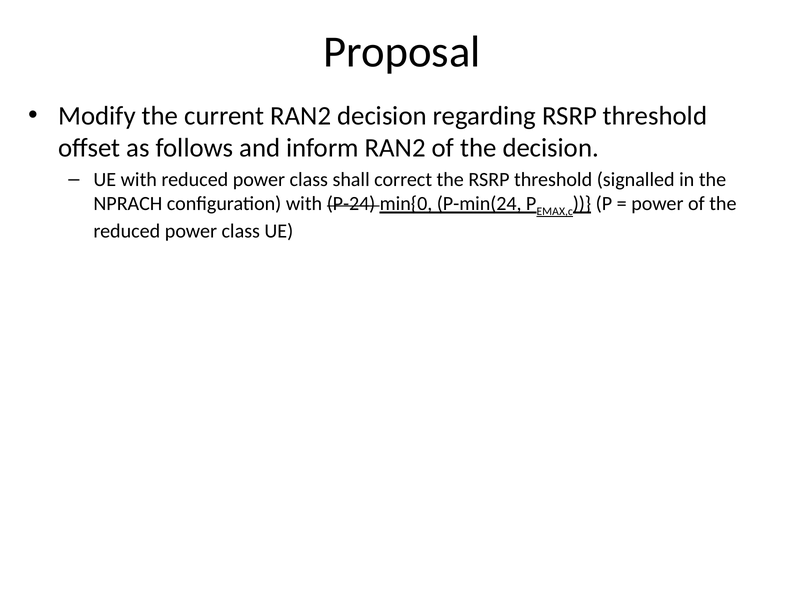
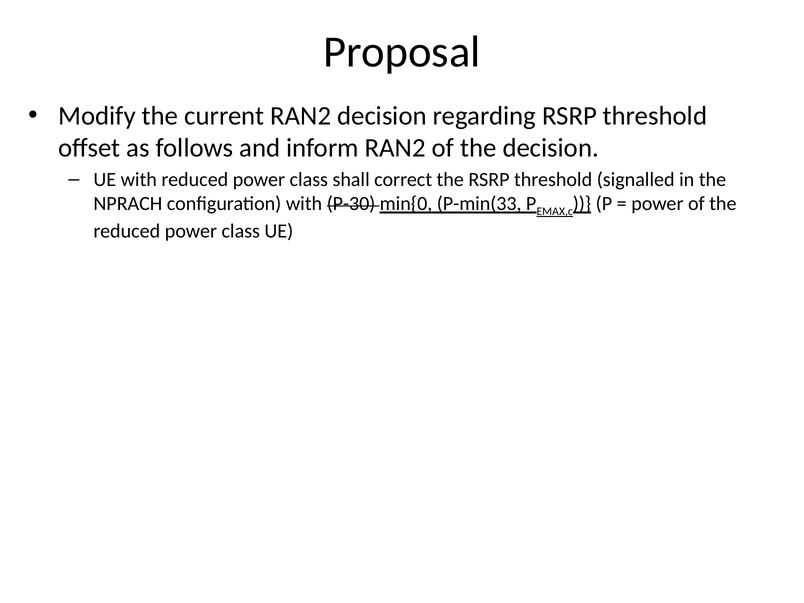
P-24: P-24 -> P-30 (351, 204)
P-min(24: P-min(24 -> P-min(33 (479, 204)
